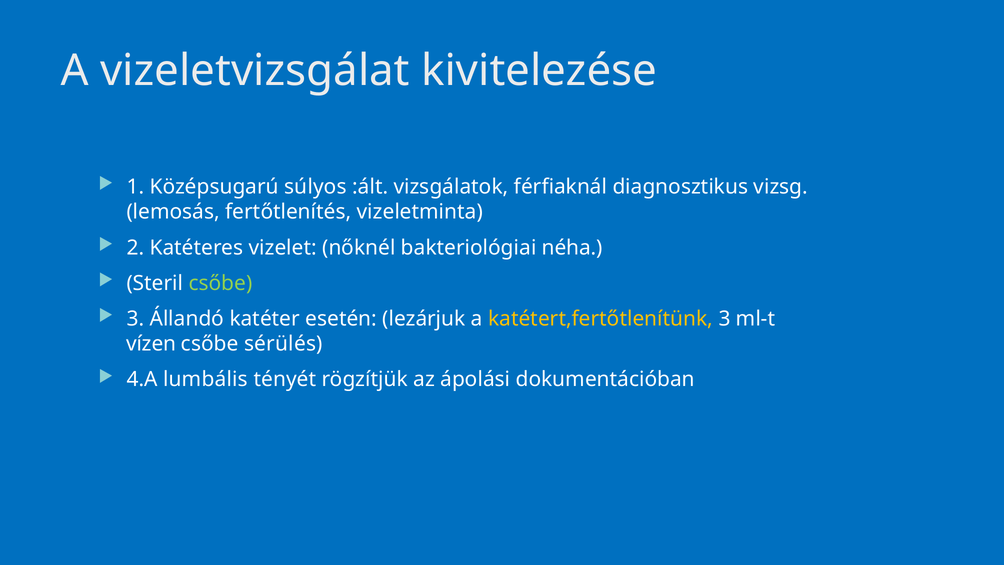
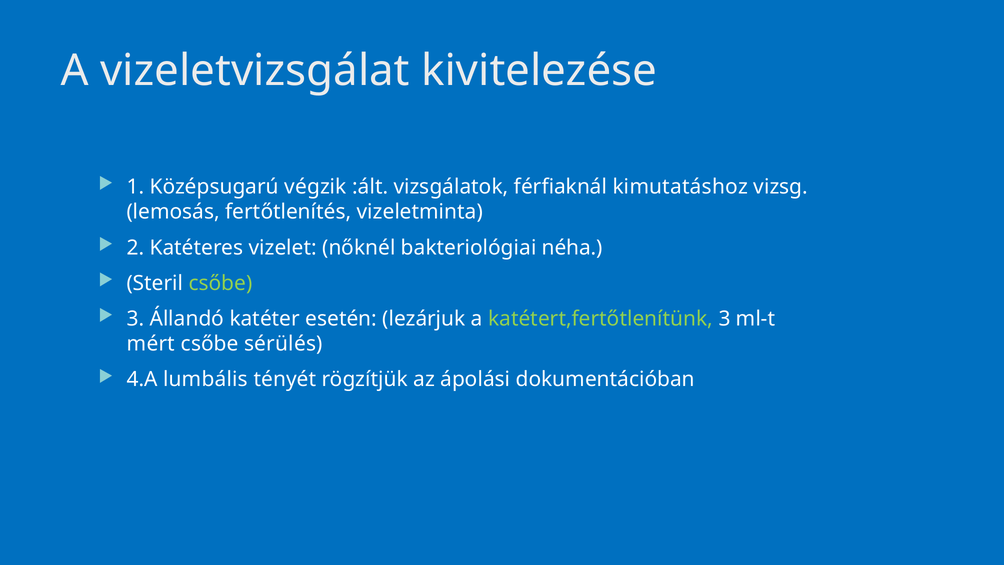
súlyos: súlyos -> végzik (316, 187)
diagnosztikus: diagnosztikus -> kimutatáshoz (680, 187)
katétert,fertőtlenítünk colour: yellow -> light green (601, 319)
vízen: vízen -> mért (151, 344)
